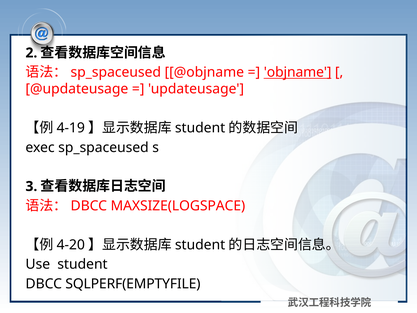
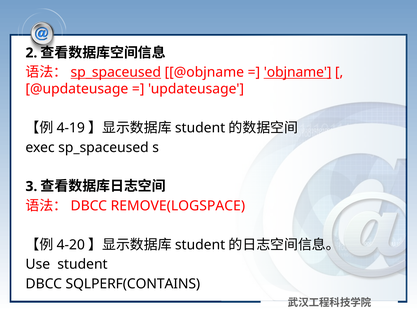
sp_spaceused underline: none -> present (116, 72)
MAXSIZE(LOGSPACE: MAXSIZE(LOGSPACE -> REMOVE(LOGSPACE (178, 206)
SQLPERF(EMPTYFILE: SQLPERF(EMPTYFILE -> SQLPERF(CONTAINS (133, 284)
